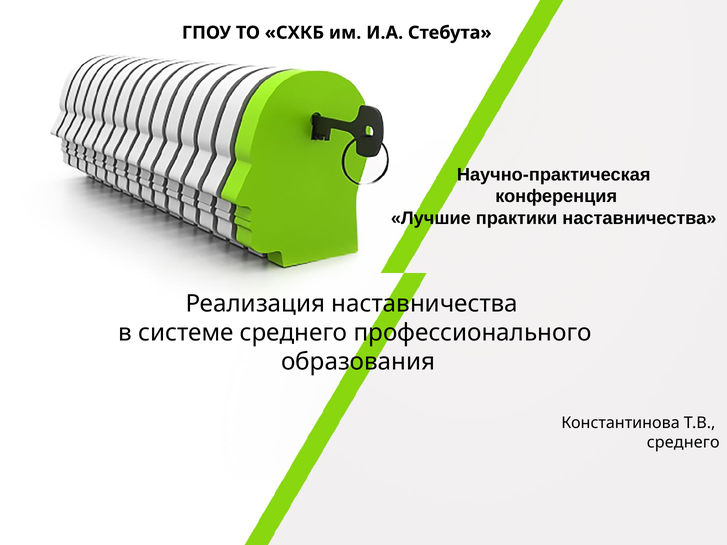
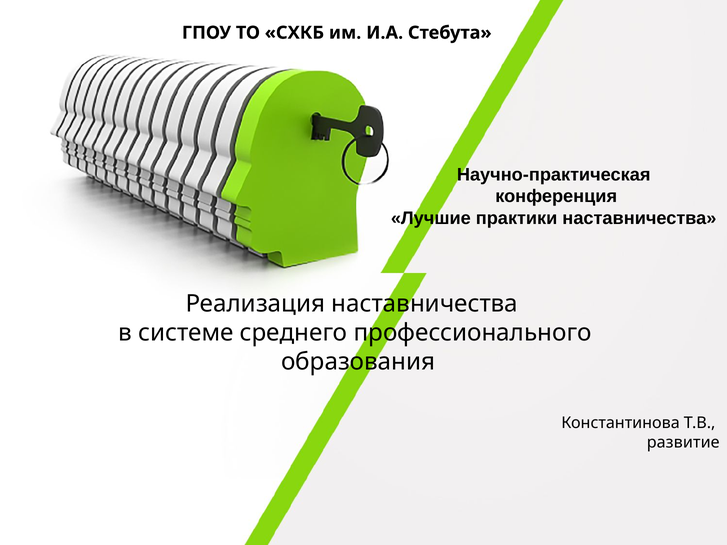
среднего: среднего -> развитие (683, 443)
